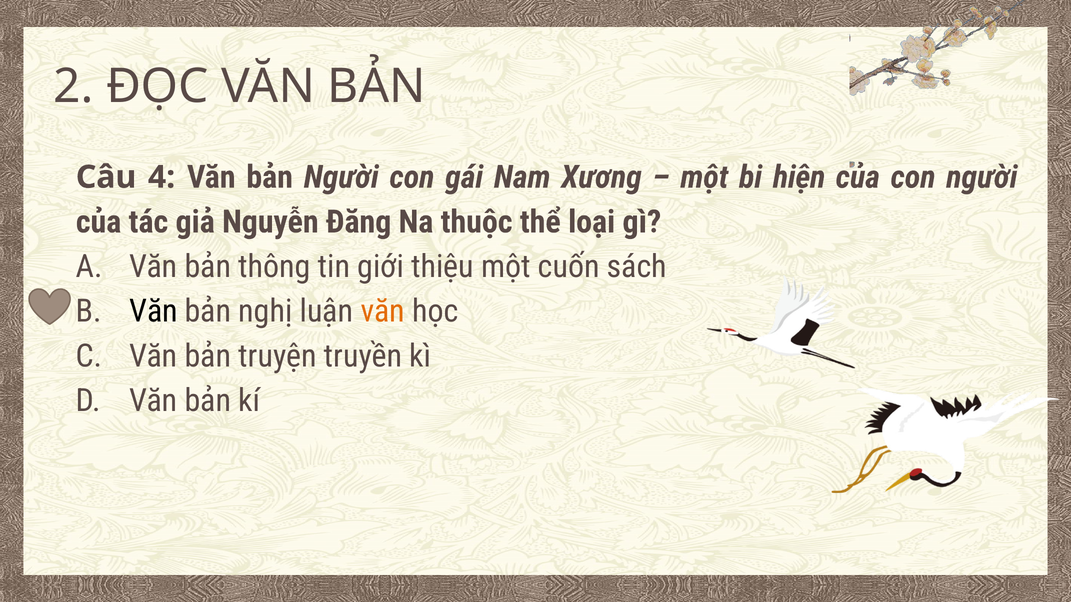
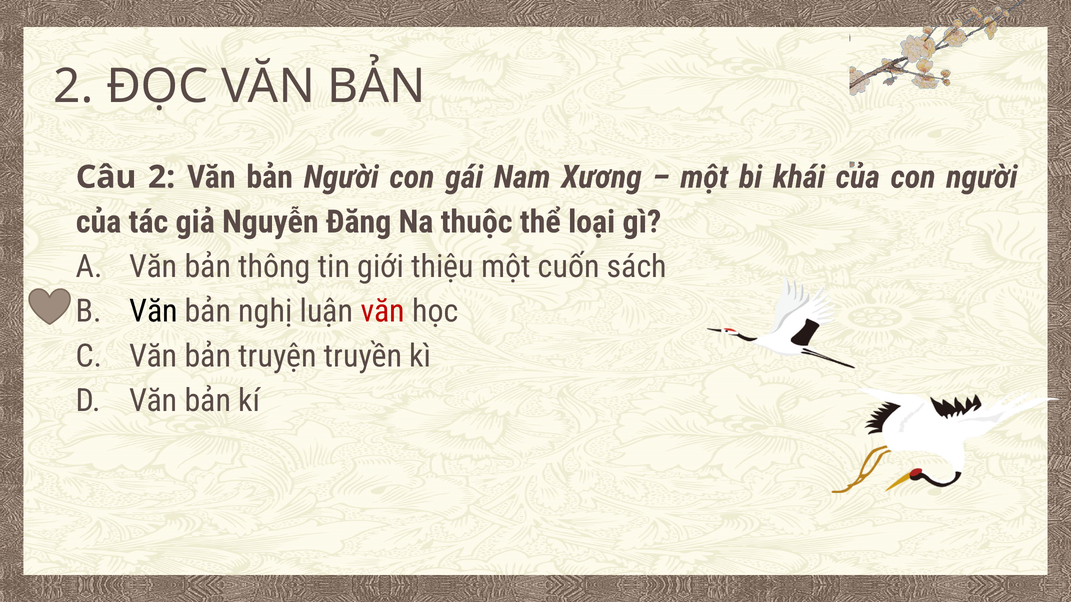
Câu 4: 4 -> 2 (162, 177)
hiện: hiện -> khái (799, 177)
văn colour: orange -> red (383, 312)
